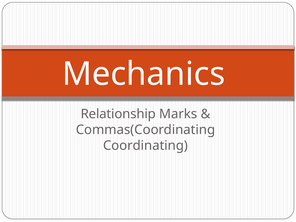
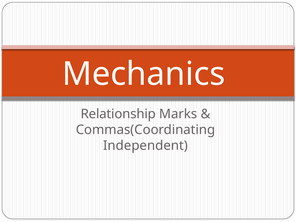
Coordinating: Coordinating -> Independent (145, 145)
